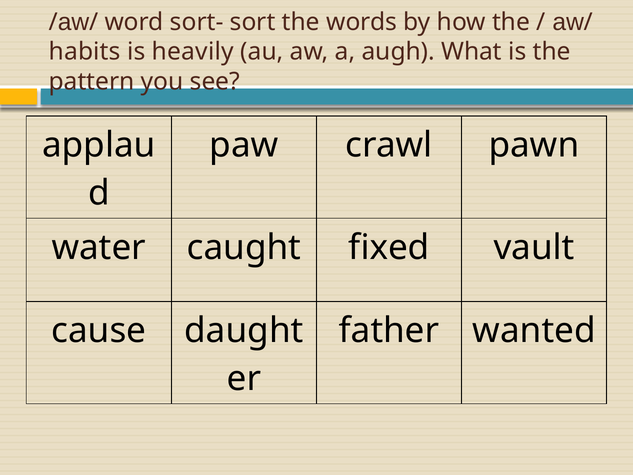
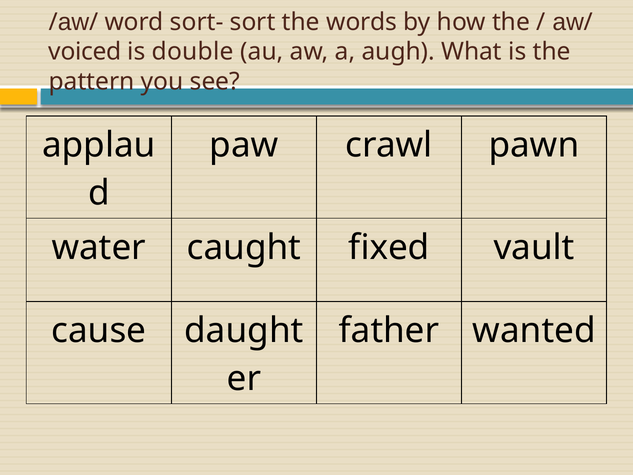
habits: habits -> voiced (85, 52)
heavily: heavily -> double (193, 52)
